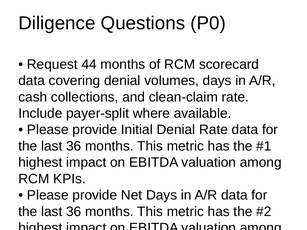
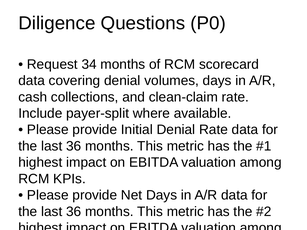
44: 44 -> 34 (89, 64)
